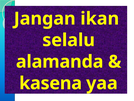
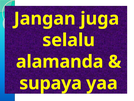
ikan: ikan -> juga (100, 19)
kasena: kasena -> supaya (51, 83)
